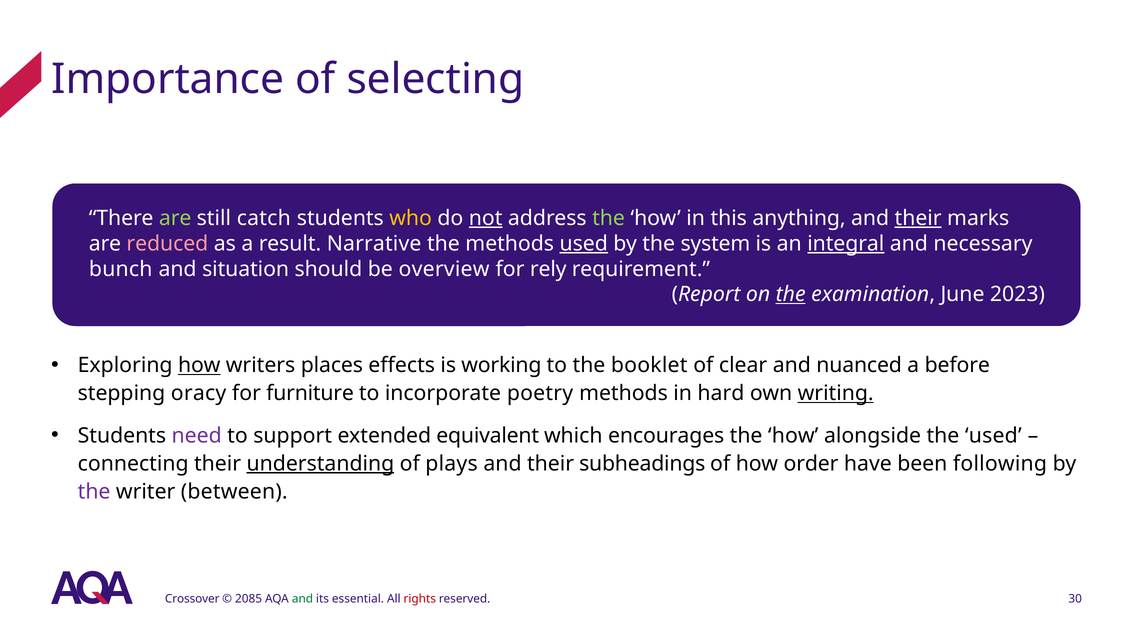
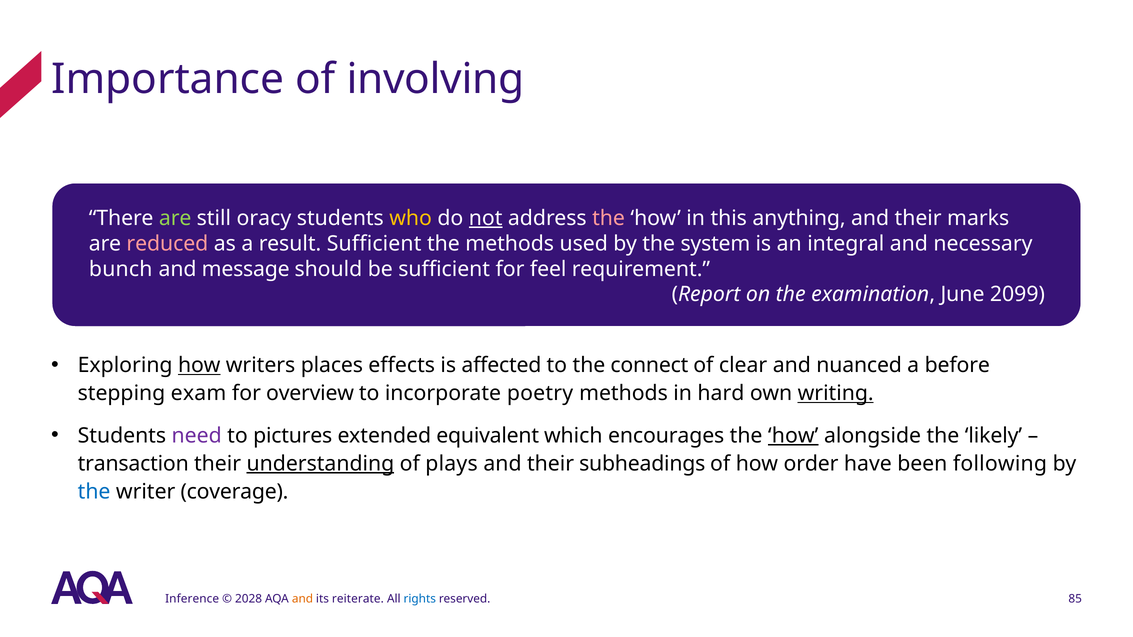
selecting: selecting -> involving (436, 80)
catch: catch -> oracy (264, 218)
the colour: light green -> pink (609, 218)
their underline: present -> none (918, 218)
result Narrative: Narrative -> Sufficient (374, 244)
used underline: present -> none (584, 244)
integral underline: present -> none (846, 244)
situation: situation -> message (246, 269)
be overview: overview -> sufficient (444, 269)
rely: rely -> feel (548, 269)
the underline: present -> none (791, 295)
2023: 2023 -> 2099 (1017, 295)
working: working -> affected (501, 366)
booklet: booklet -> connect (649, 366)
oracy: oracy -> exam (199, 394)
furniture: furniture -> overview (310, 394)
support: support -> pictures (293, 436)
how underline: none -> present (793, 436)
the used: used -> likely (993, 436)
connecting: connecting -> transaction (133, 464)
the colour: purple -> blue (94, 492)
between: between -> coverage (234, 492)
Crossover: Crossover -> Inference (192, 599)
2085: 2085 -> 2028 (249, 599)
and colour: green -> orange (302, 599)
essential: essential -> reiterate (358, 599)
rights colour: red -> blue (420, 599)
30: 30 -> 85 (1075, 599)
